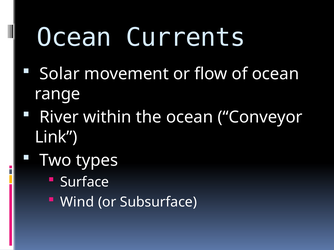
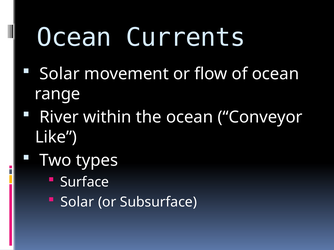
Link: Link -> Like (56, 137)
Wind: Wind -> Solar (77, 202)
